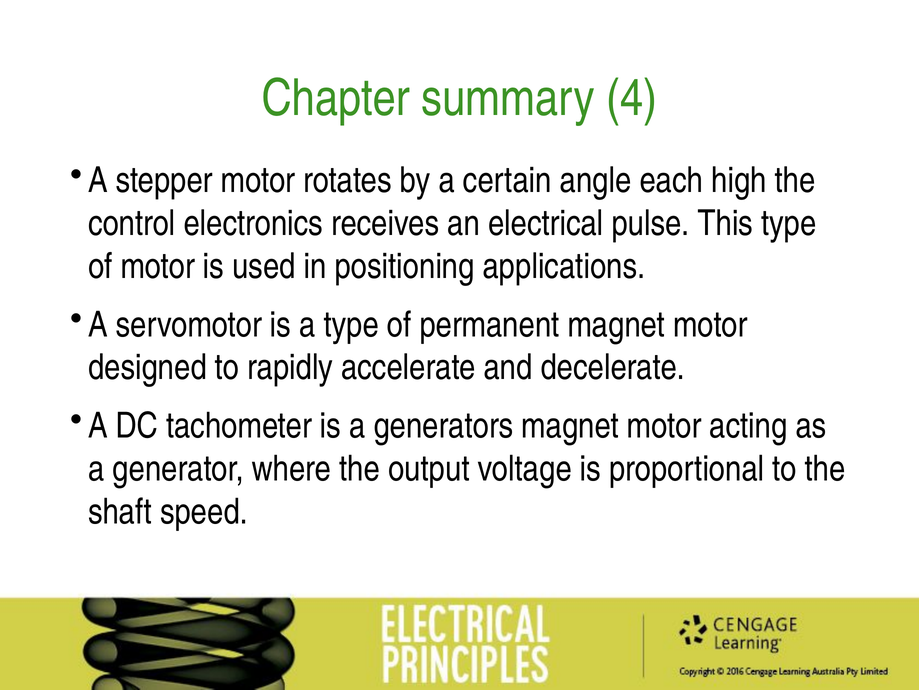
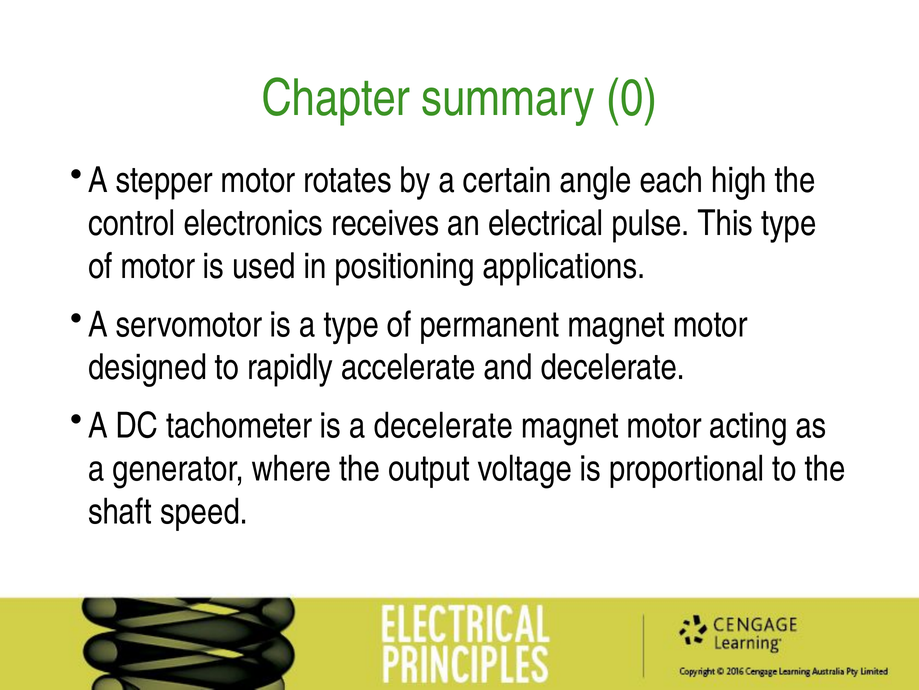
4: 4 -> 0 (632, 98)
a generators: generators -> decelerate (443, 425)
